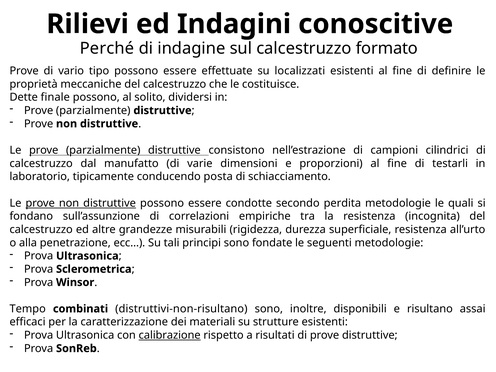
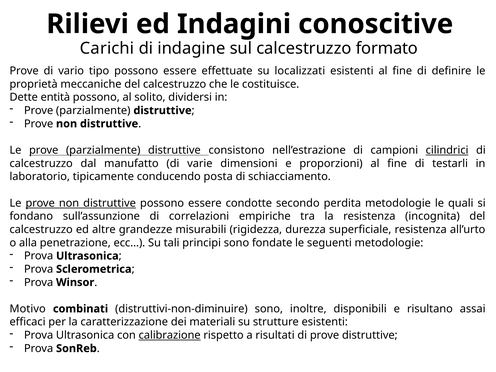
Perché: Perché -> Carichi (107, 49)
finale: finale -> entità (55, 97)
cilindrici underline: none -> present (447, 150)
Tempo: Tempo -> Motivo (28, 309)
distruttivi-non-risultano: distruttivi-non-risultano -> distruttivi-non-diminuire (181, 309)
